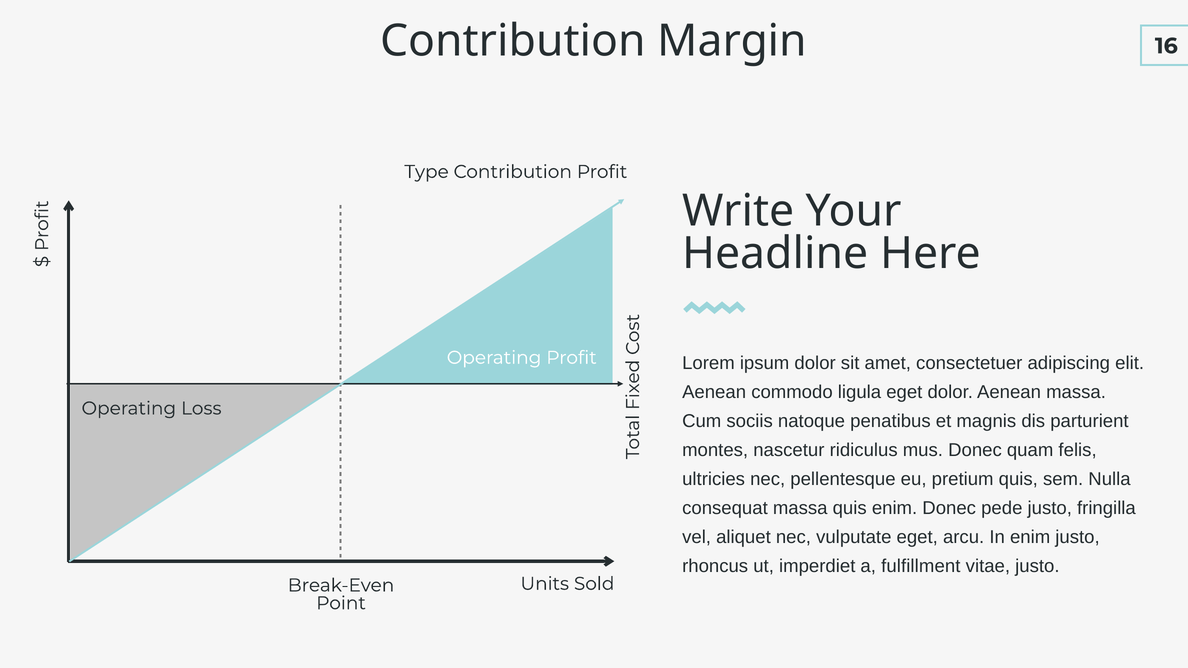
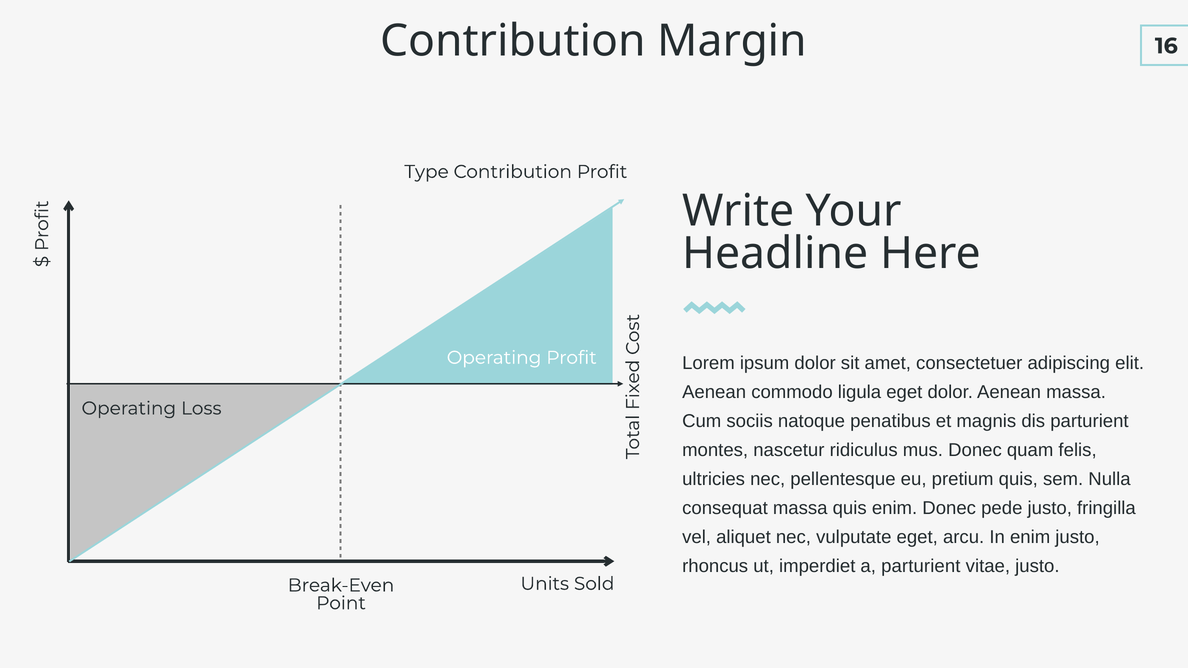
a fulfillment: fulfillment -> parturient (921, 566)
